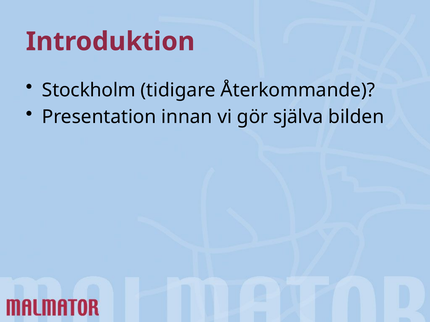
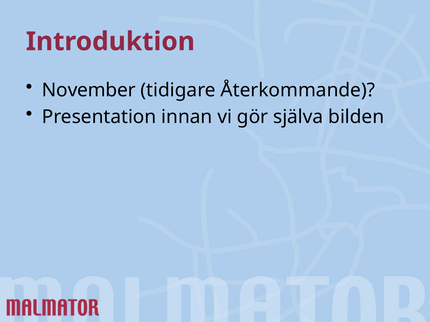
Stockholm: Stockholm -> November (89, 90)
